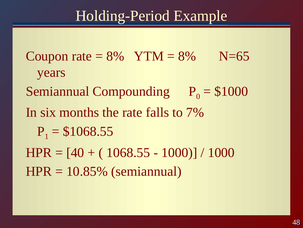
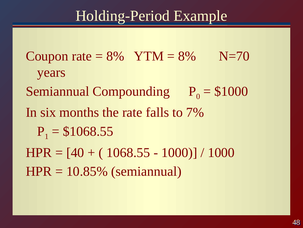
N=65: N=65 -> N=70 (234, 56)
